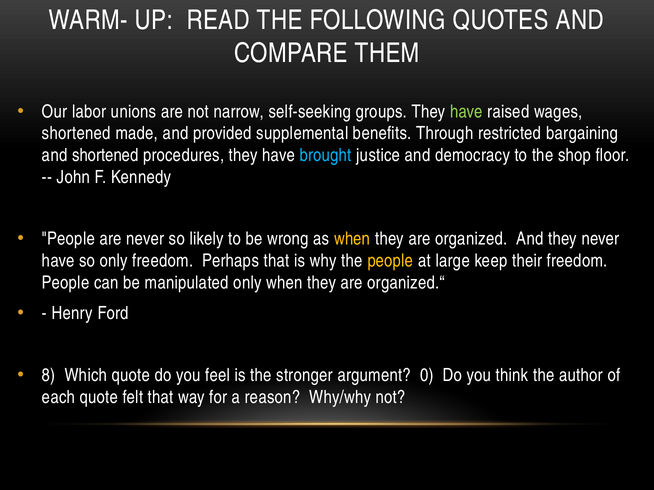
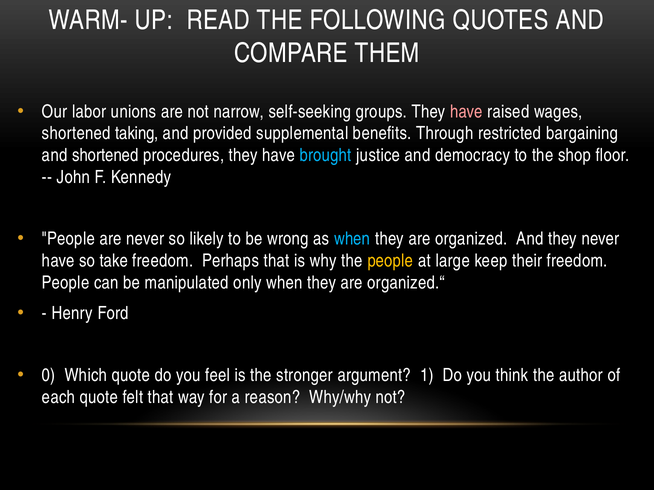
have colour: light green -> pink (466, 112)
made: made -> taking (137, 134)
when colour: yellow -> light blue (352, 239)
so only: only -> take (114, 261)
8: 8 -> 0 (49, 376)
0: 0 -> 1 (427, 376)
